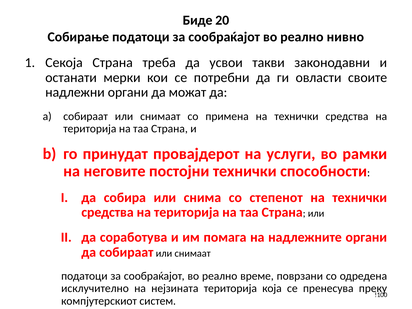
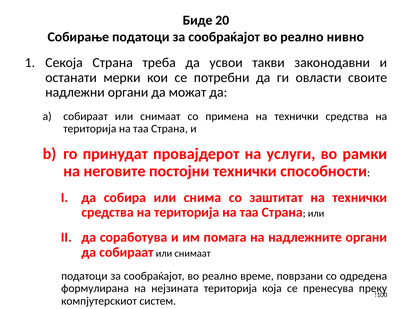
степенот: степенот -> заштитат (276, 198)
исклучително: исклучително -> формулирана (95, 289)
